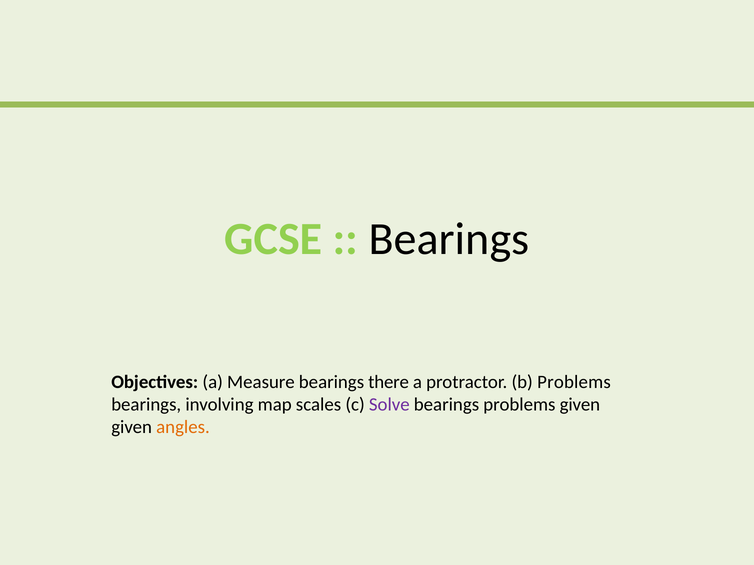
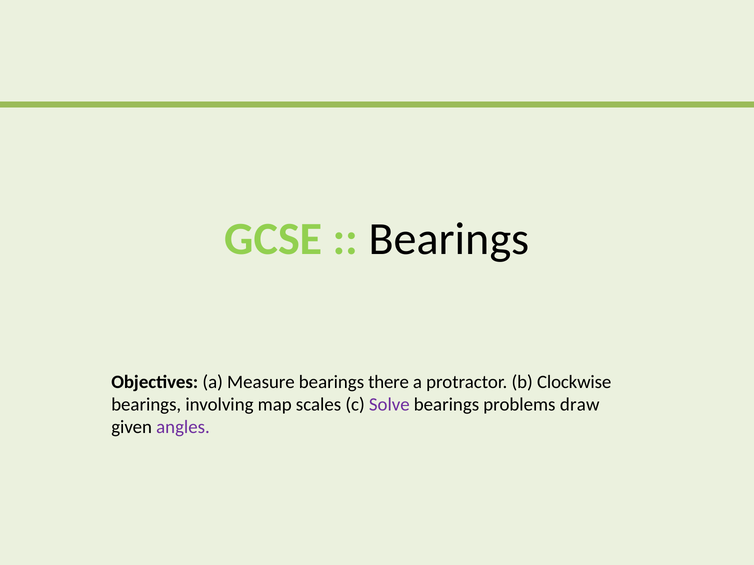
b Problems: Problems -> Clockwise (574, 382)
problems given: given -> draw (580, 405)
angles colour: orange -> purple (183, 427)
